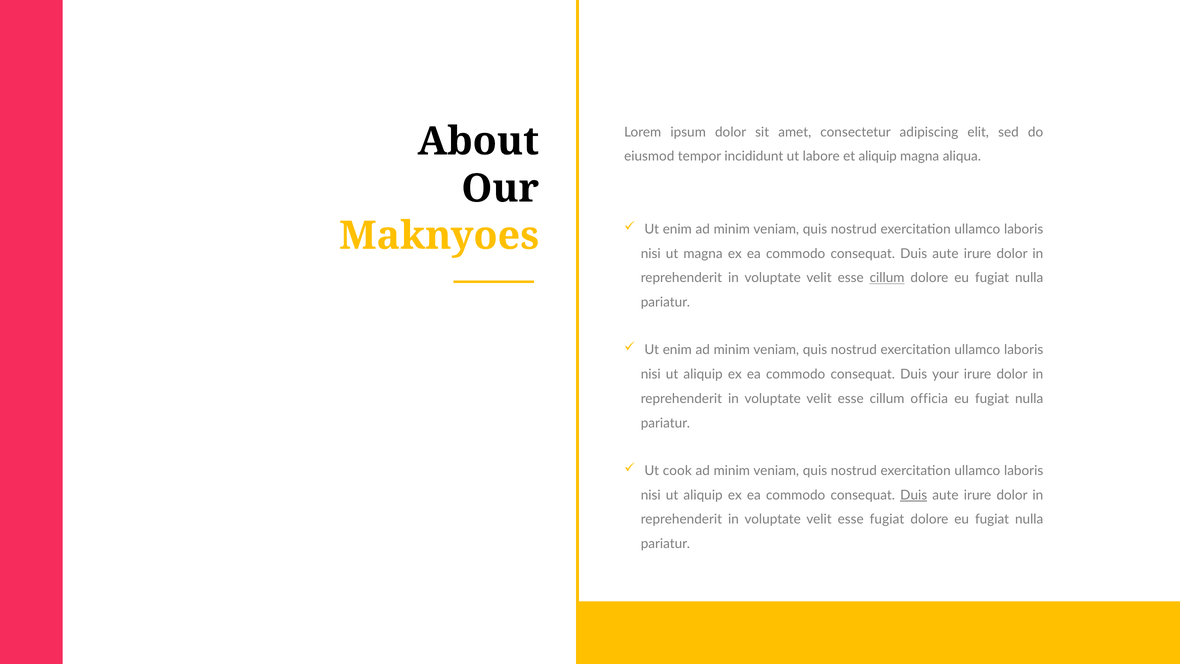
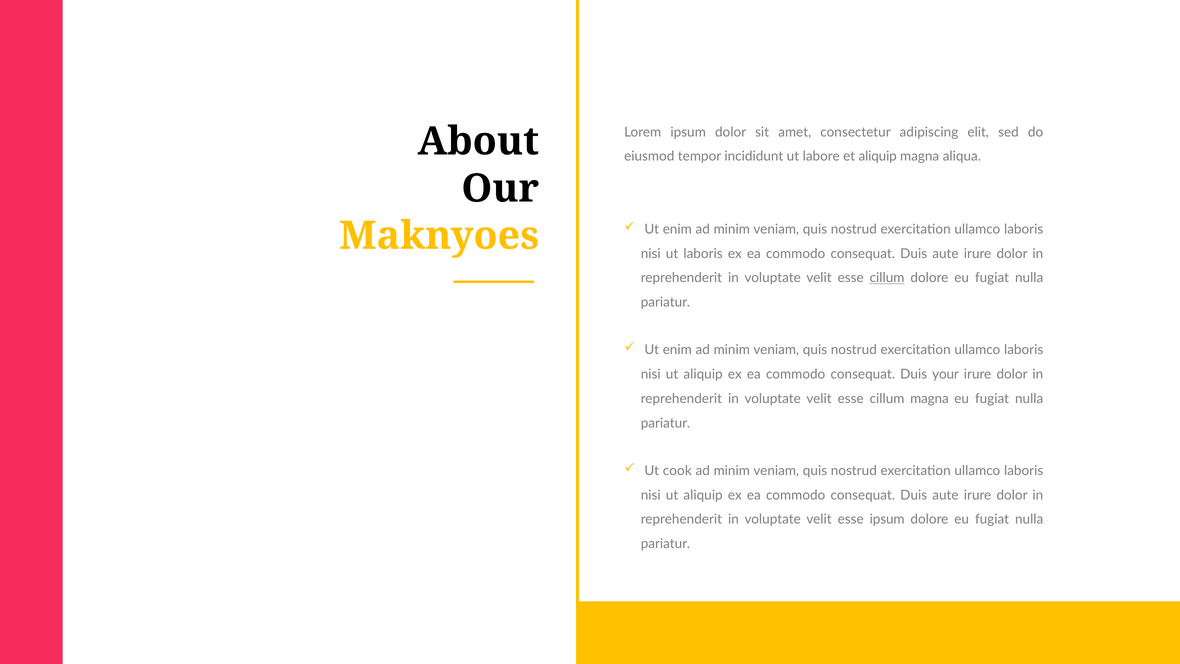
ut magna: magna -> laboris (703, 254)
cillum officia: officia -> magna (929, 399)
Duis underline: present -> none (914, 495)
esse fugiat: fugiat -> ipsum (887, 519)
